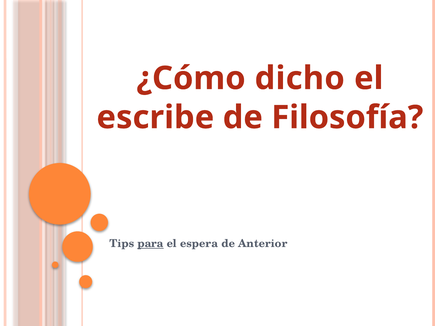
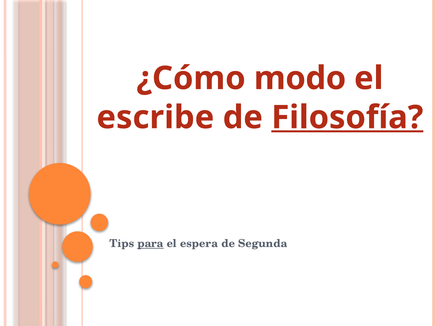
dicho: dicho -> modo (300, 78)
Filosofía underline: none -> present (347, 118)
Anterior: Anterior -> Segunda (263, 244)
